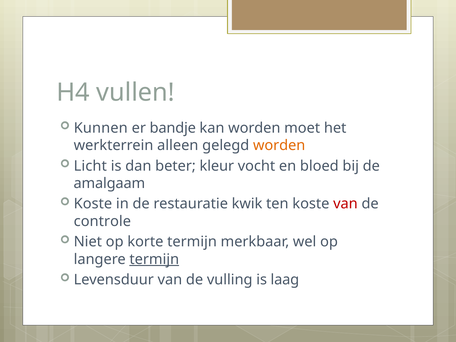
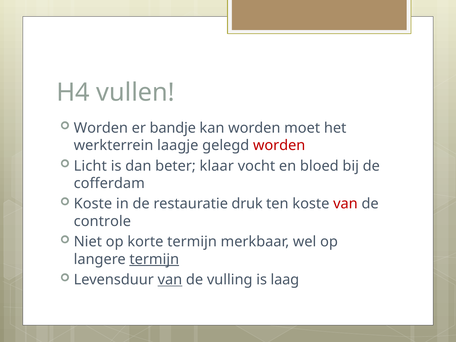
Kunnen: Kunnen -> Worden (101, 128)
alleen: alleen -> laagje (178, 145)
worden colour: orange -> red (279, 145)
kleur: kleur -> klaar (217, 166)
amalgaam: amalgaam -> cofferdam (109, 183)
kwik: kwik -> druk (247, 204)
van underline: none -> present (170, 280)
